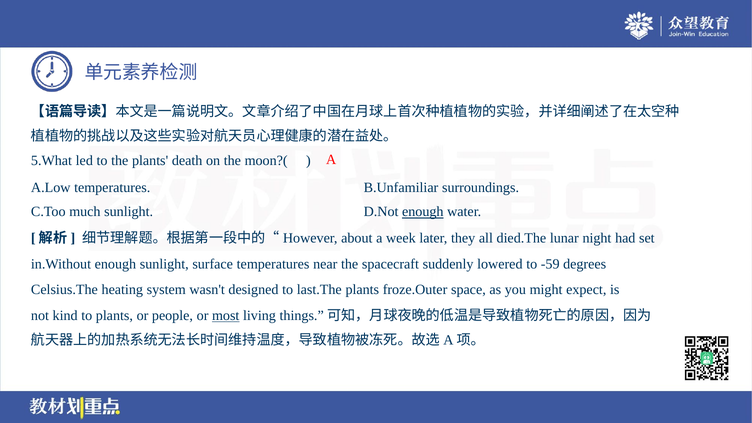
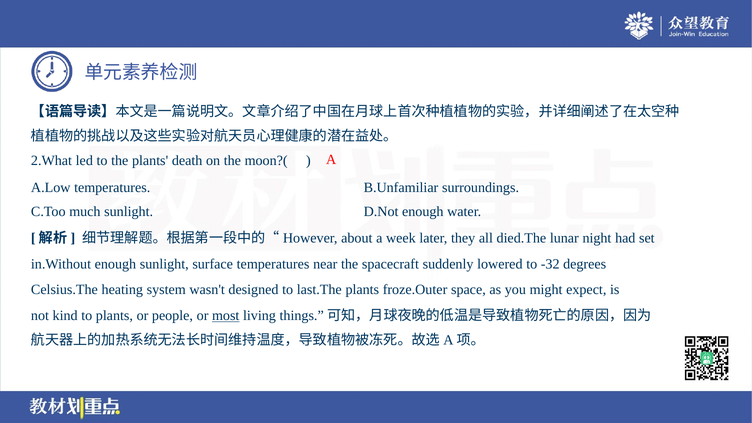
5.What: 5.What -> 2.What (51, 161)
enough underline: present -> none (423, 212)
-59: -59 -> -32 (550, 264)
